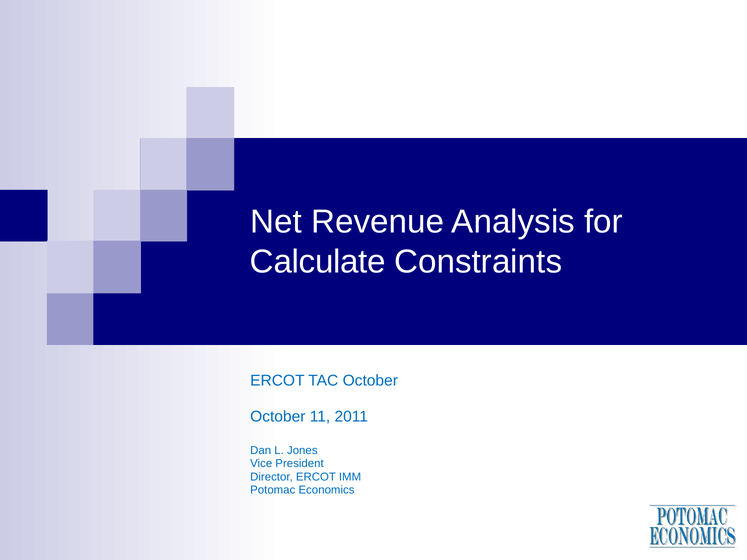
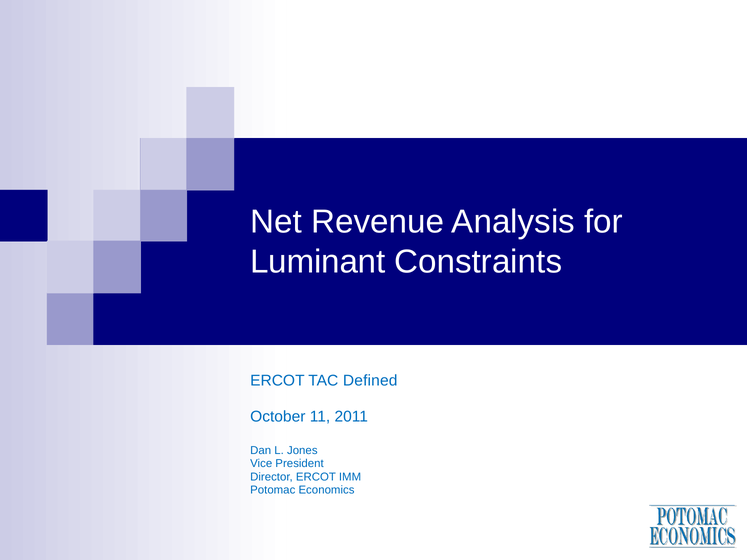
Calculate: Calculate -> Luminant (318, 262)
TAC October: October -> Defined (370, 381)
